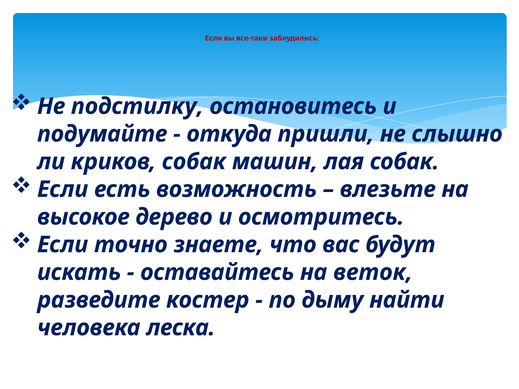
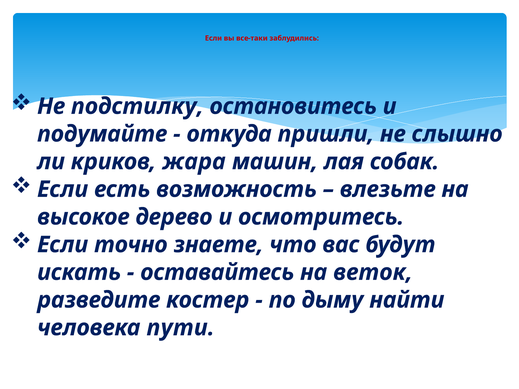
криков собак: собак -> жара (194, 162)
леска: леска -> пути (181, 328)
